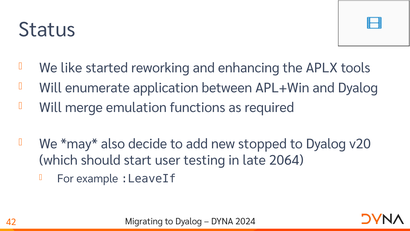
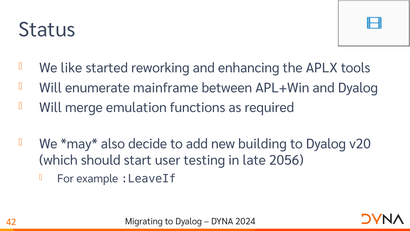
application: application -> mainframe (166, 88)
stopped: stopped -> building (262, 144)
2064: 2064 -> 2056 (286, 160)
